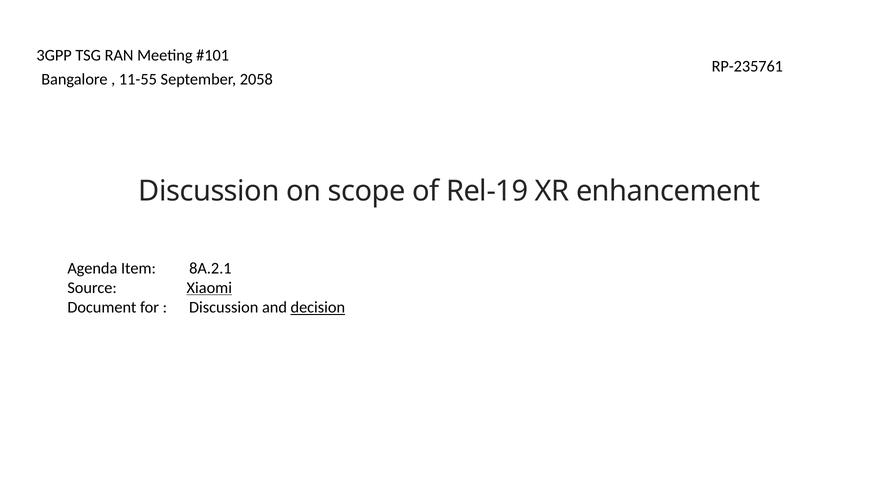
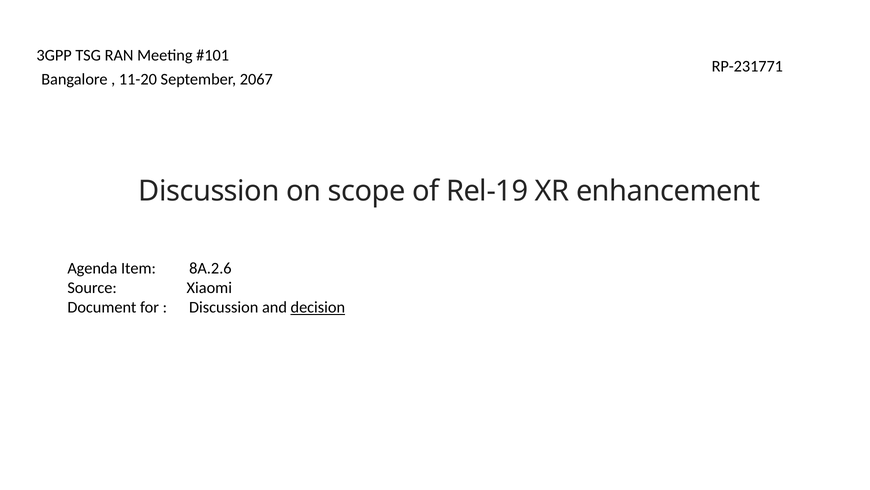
RP-235761: RP-235761 -> RP-231771 (747, 66)
11-55: 11-55 -> 11-20 (138, 79)
2058: 2058 -> 2067 (256, 79)
8A.2.1: 8A.2.1 -> 8A.2.6 (210, 268)
Xiaomi underline: present -> none (209, 287)
